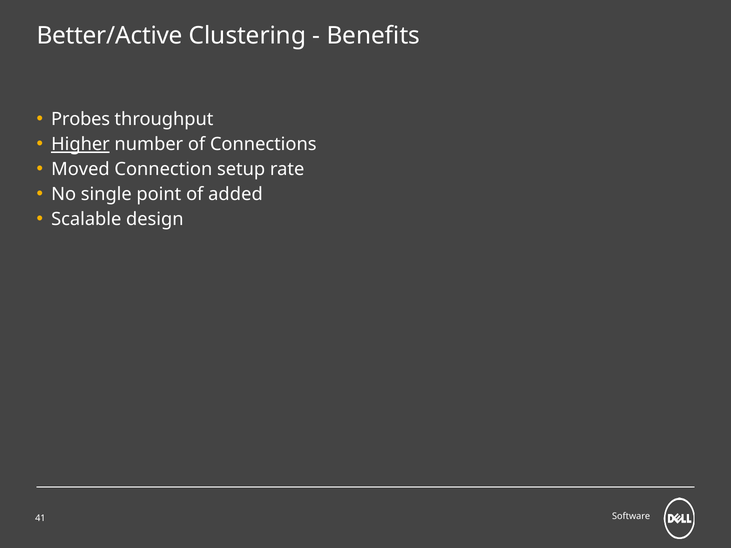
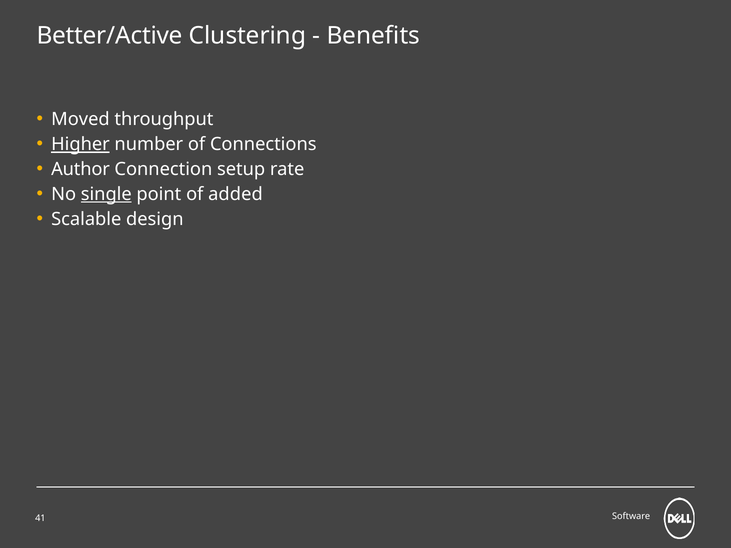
Probes: Probes -> Moved (80, 119)
Moved: Moved -> Author (81, 169)
single underline: none -> present (106, 194)
